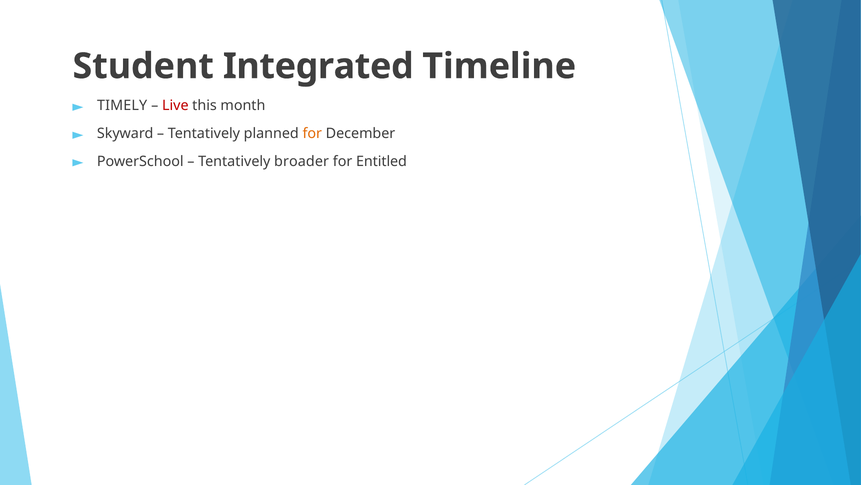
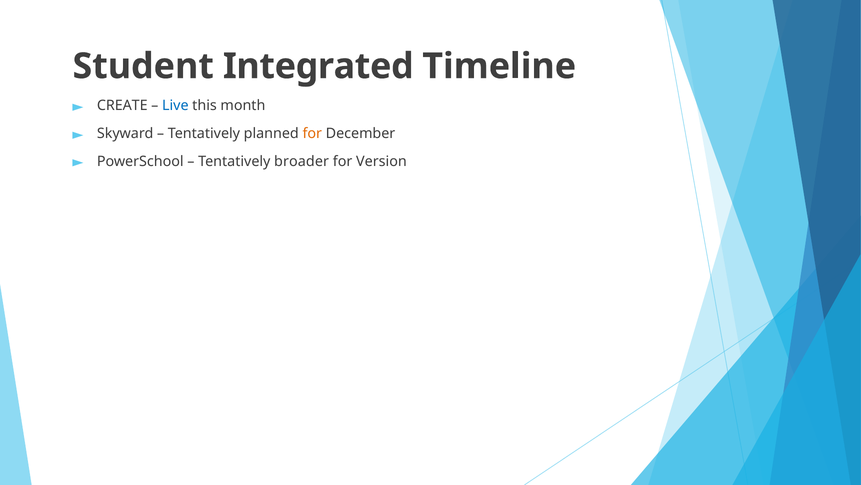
TIMELY: TIMELY -> CREATE (122, 105)
Live colour: red -> blue (175, 105)
Entitled: Entitled -> Version (381, 161)
